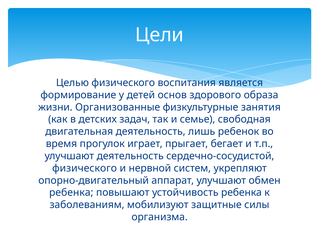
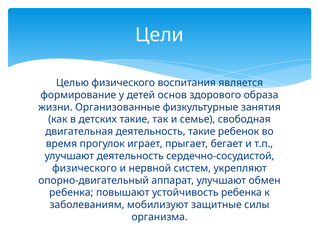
детских задач: задач -> такие (135, 119)
деятельность лишь: лишь -> такие (202, 132)
